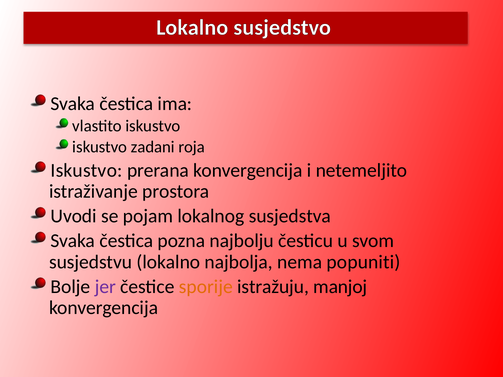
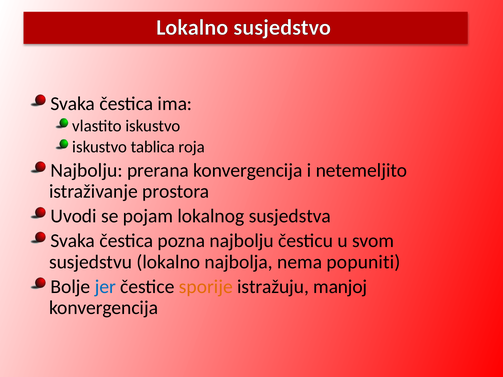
zadani: zadani -> tablica (153, 147)
Iskustvo: Iskustvo -> Najbolju (87, 171)
jer colour: purple -> blue (105, 287)
